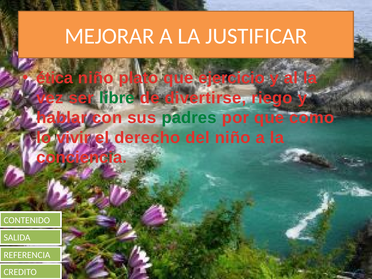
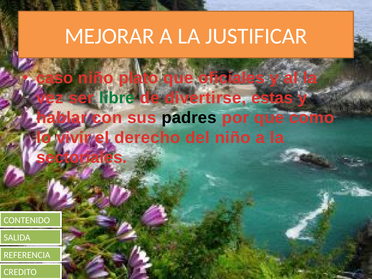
ética: ética -> caso (55, 78)
ejercicio: ejercicio -> oficiales (231, 78)
riego: riego -> estas (272, 98)
padres colour: green -> black (189, 118)
conciencia: conciencia -> sectoriales (82, 157)
